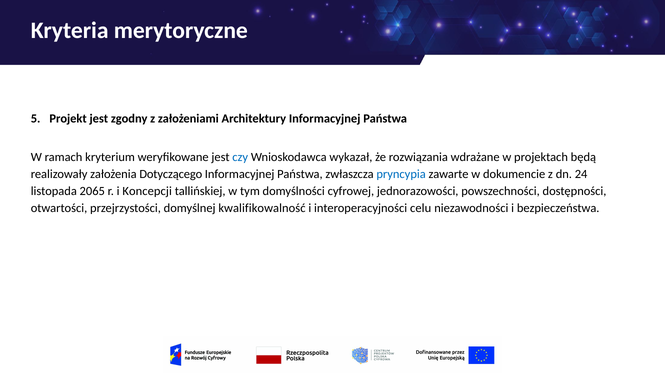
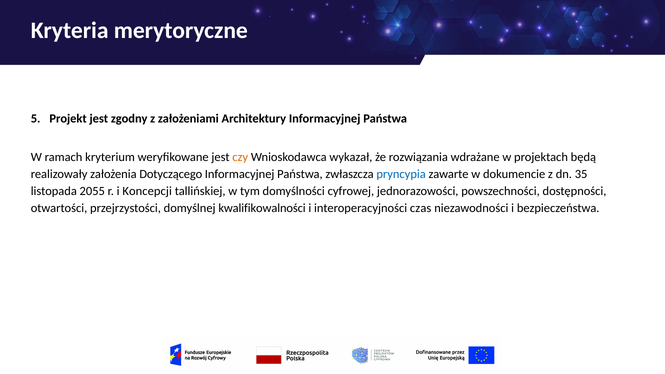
czy colour: blue -> orange (240, 157)
24: 24 -> 35 (581, 174)
2065: 2065 -> 2055 (92, 191)
kwalifikowalność: kwalifikowalność -> kwalifikowalności (262, 208)
celu: celu -> czas (421, 208)
